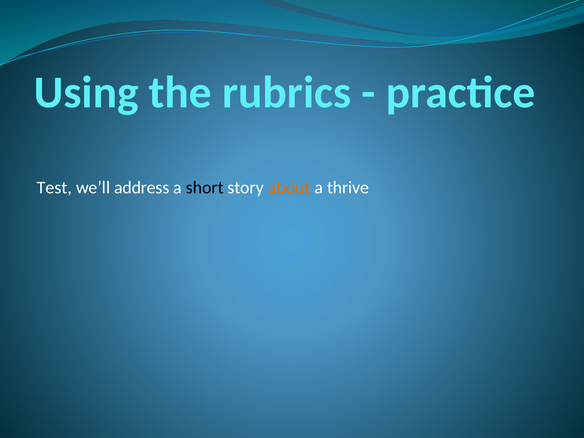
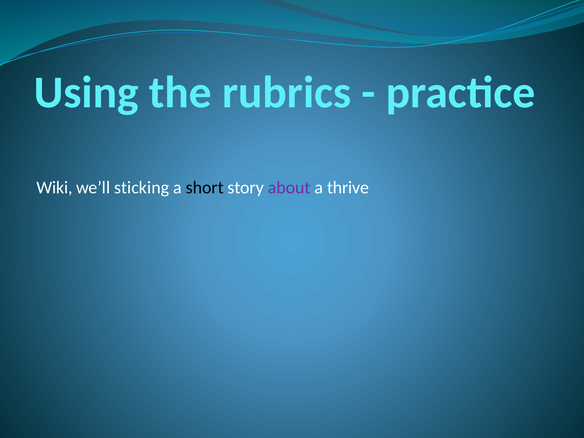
Test: Test -> Wiki (55, 188)
address: address -> sticking (142, 188)
about colour: orange -> purple (289, 188)
